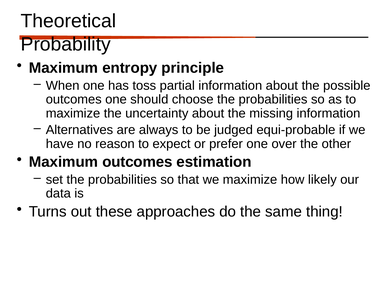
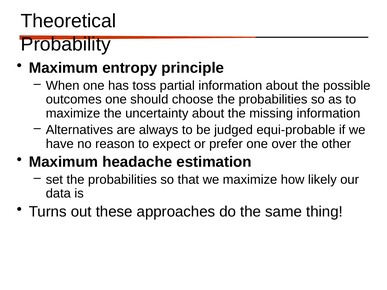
Maximum outcomes: outcomes -> headache (137, 162)
